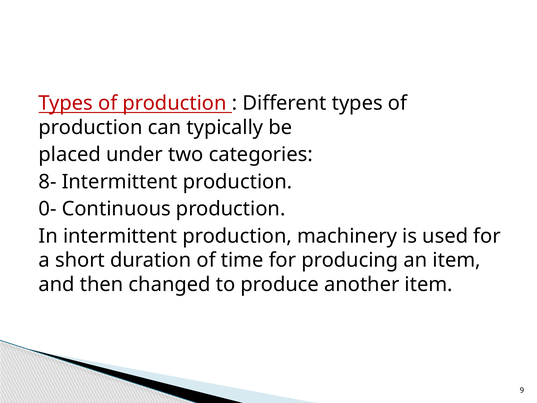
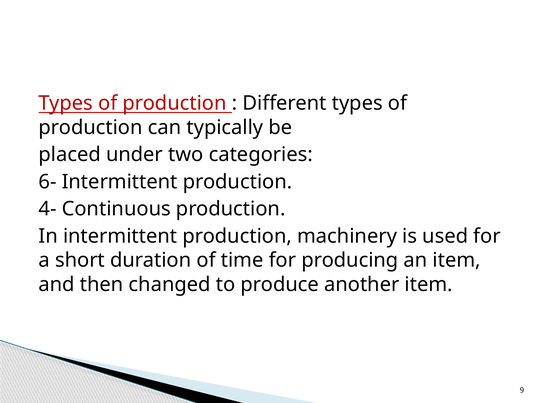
8-: 8- -> 6- (48, 182)
0-: 0- -> 4- (48, 209)
